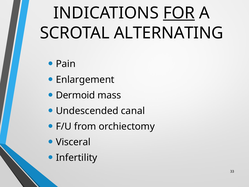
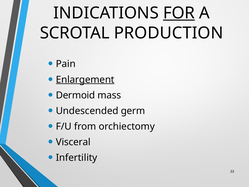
ALTERNATING: ALTERNATING -> PRODUCTION (169, 33)
Enlargement underline: none -> present (85, 80)
canal: canal -> germ (133, 111)
